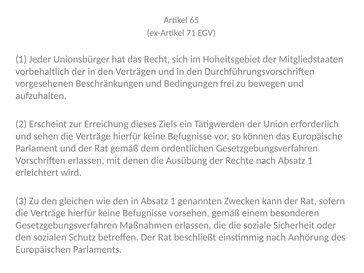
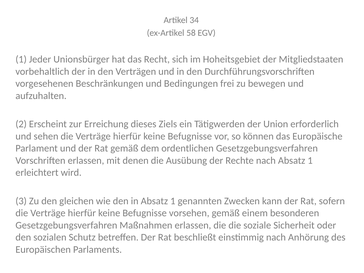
65: 65 -> 34 (194, 20)
71: 71 -> 58 (191, 33)
